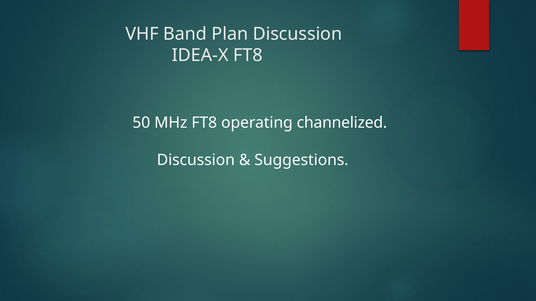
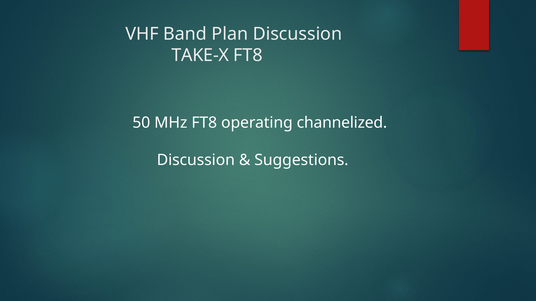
IDEA-X: IDEA-X -> TAKE-X (200, 55)
